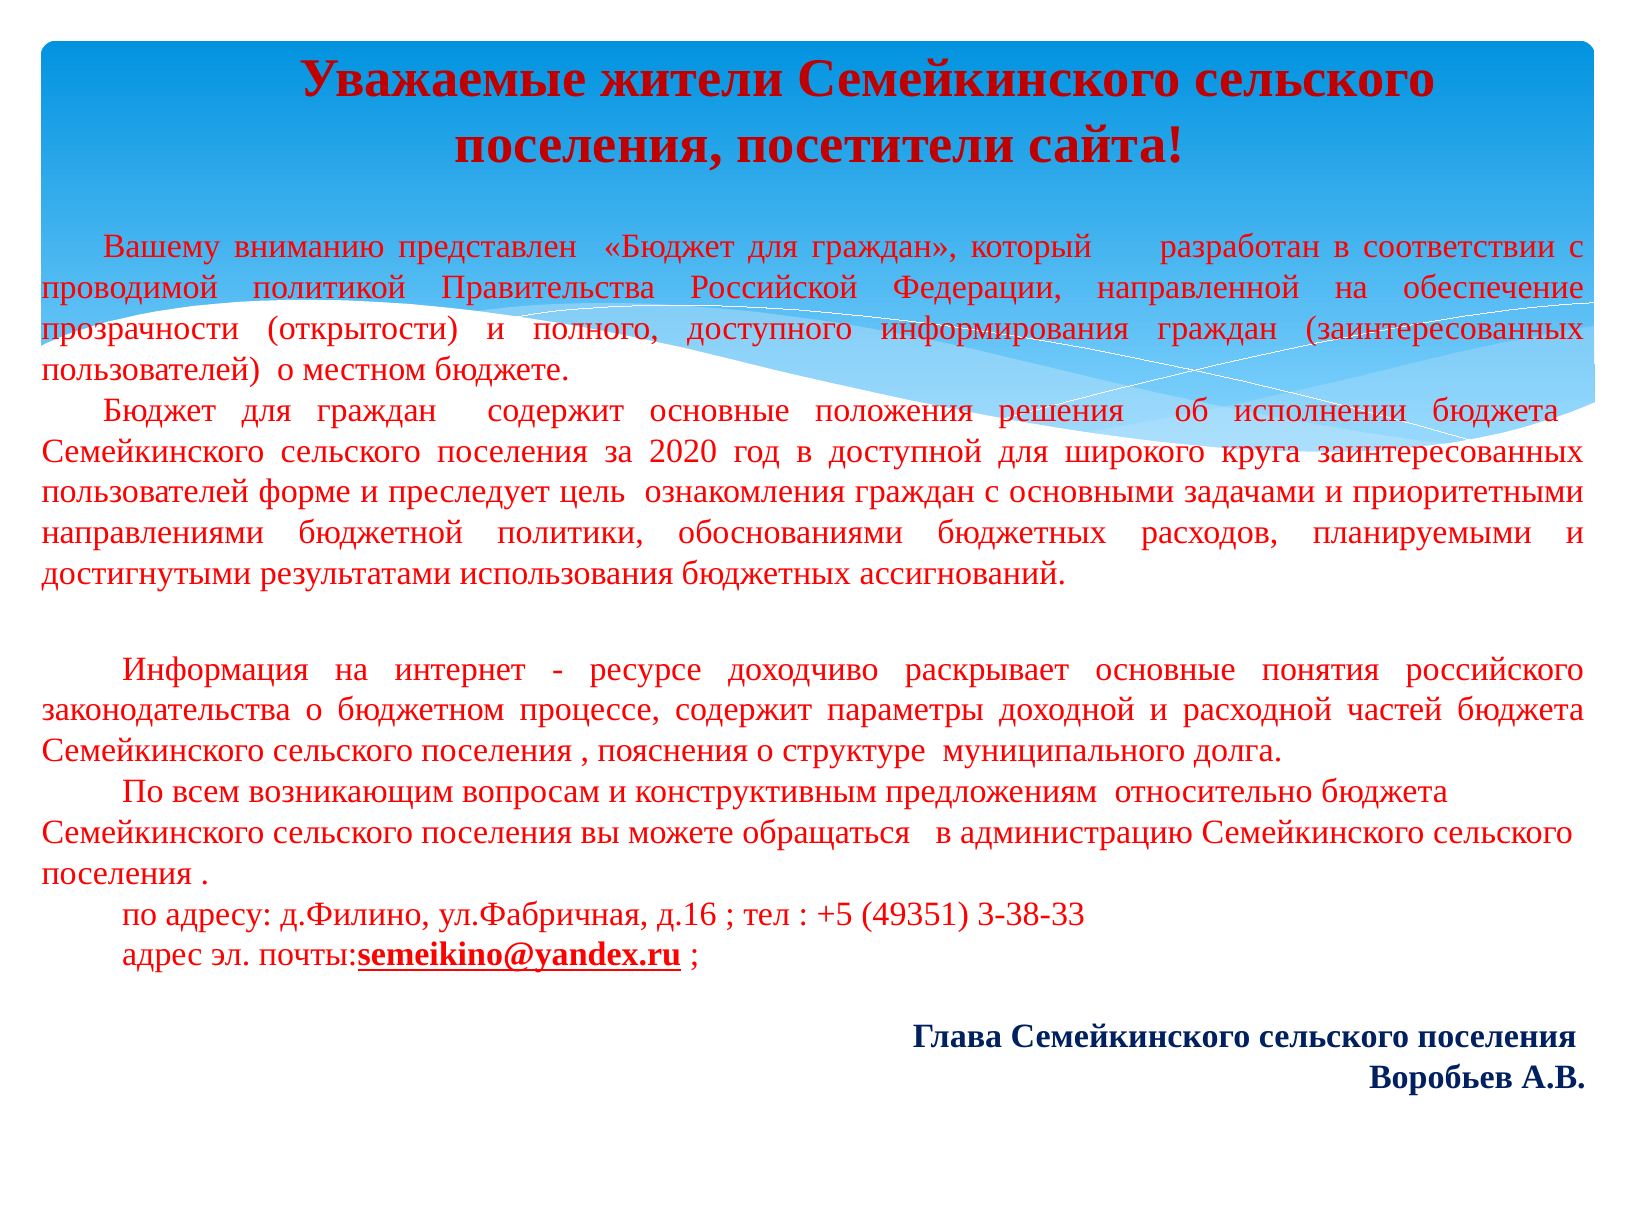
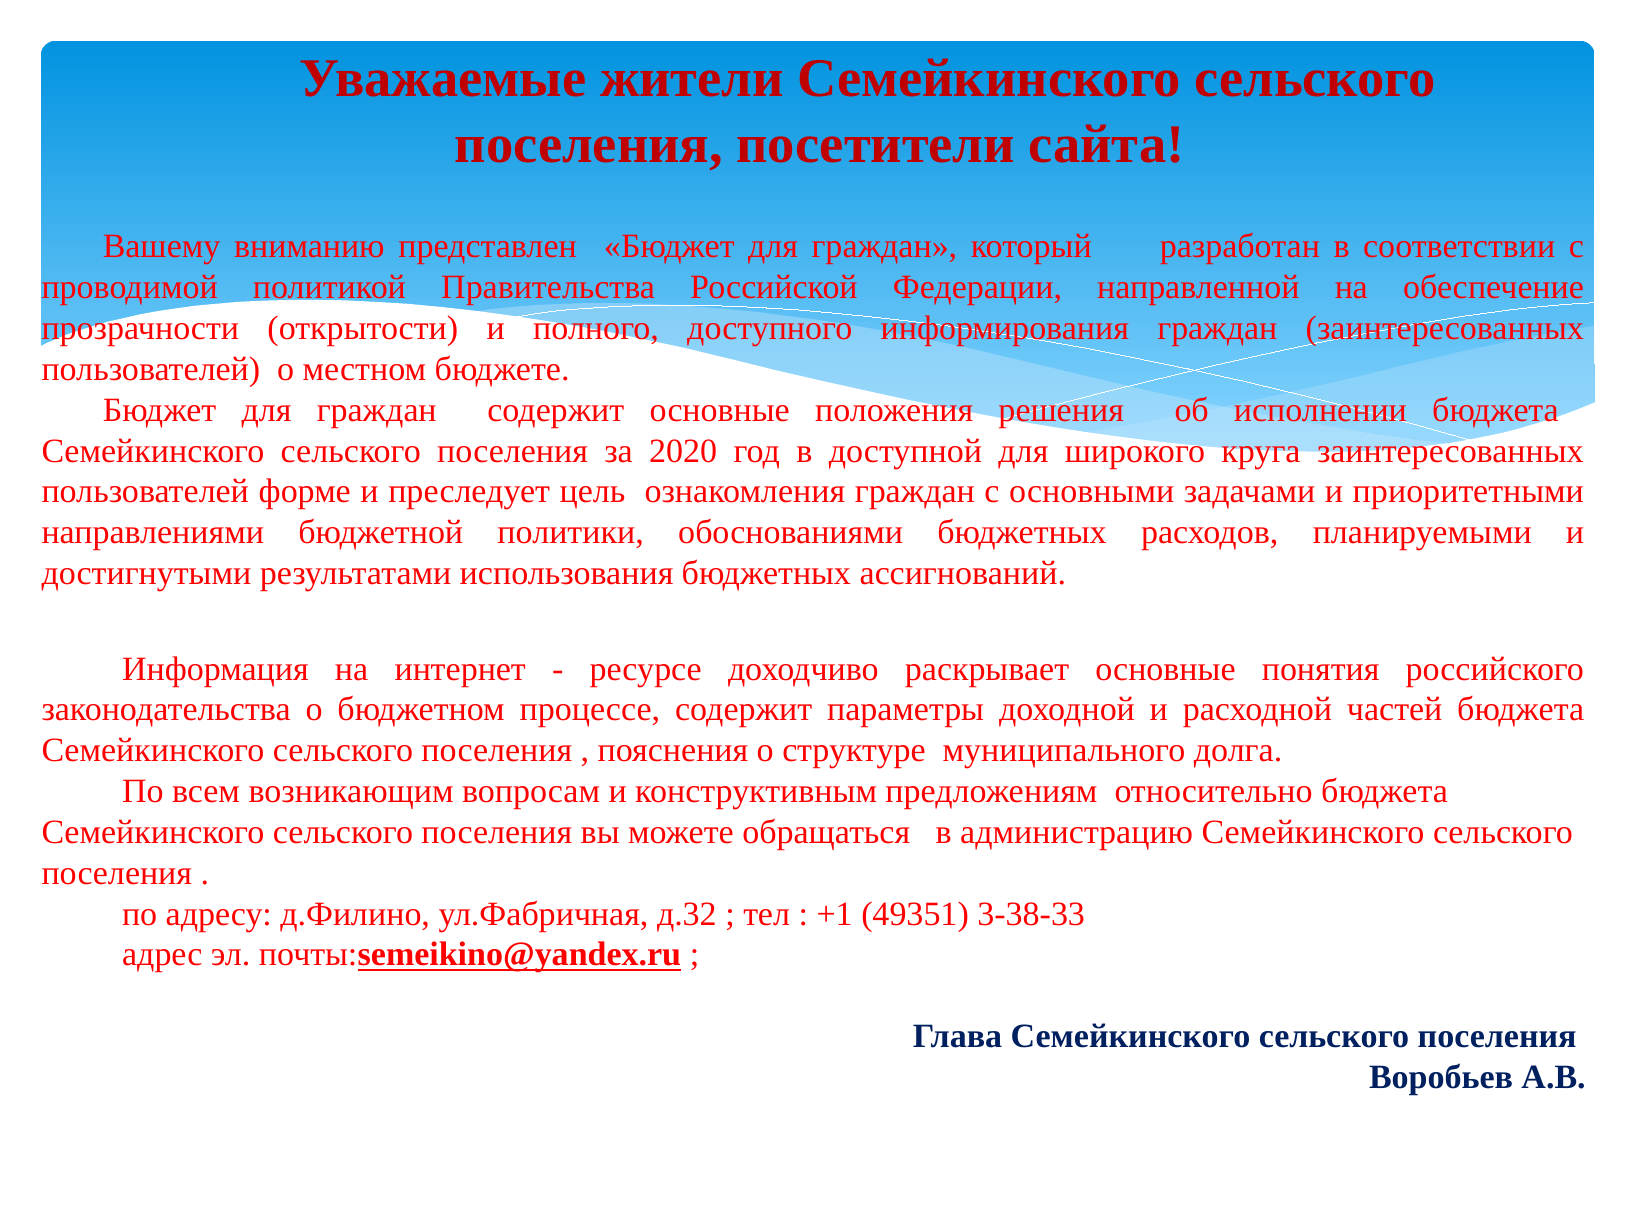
д.16: д.16 -> д.32 (687, 914)
+5: +5 -> +1 (835, 914)
